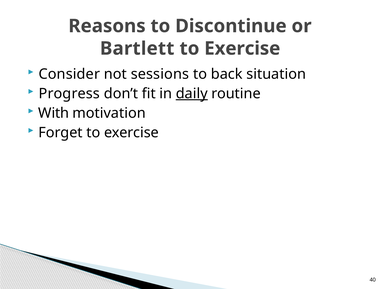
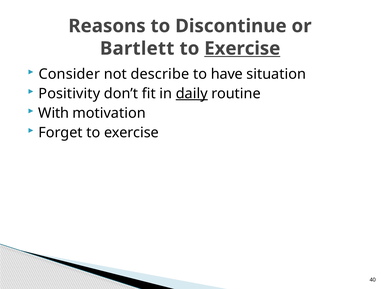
Exercise underline: none -> present (242, 48)
sessions: sessions -> describe (160, 74)
back: back -> have (227, 74)
Progress: Progress -> Positivity (69, 93)
